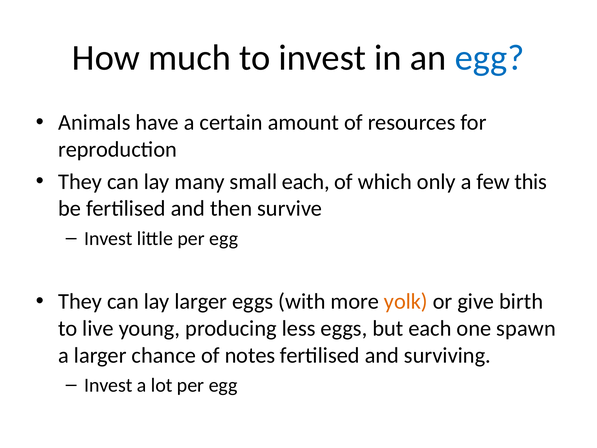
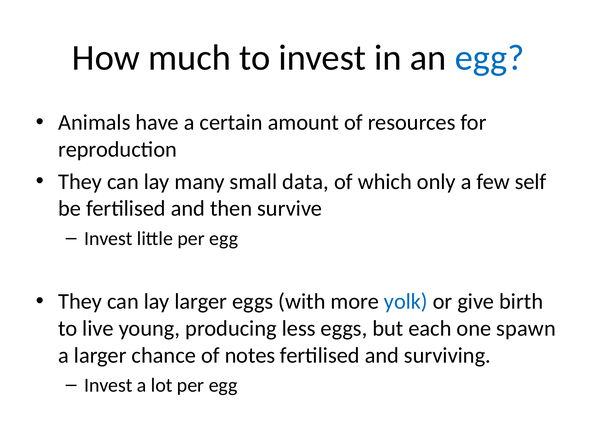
small each: each -> data (306, 182)
this: this -> self (531, 182)
yolk colour: orange -> blue (406, 301)
